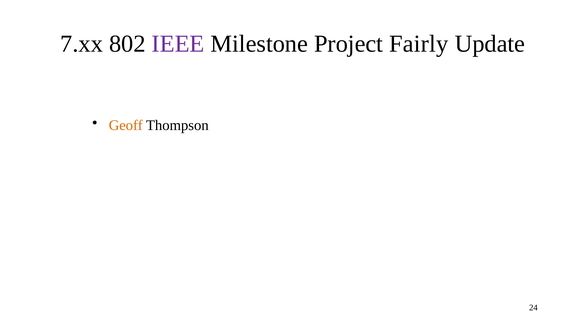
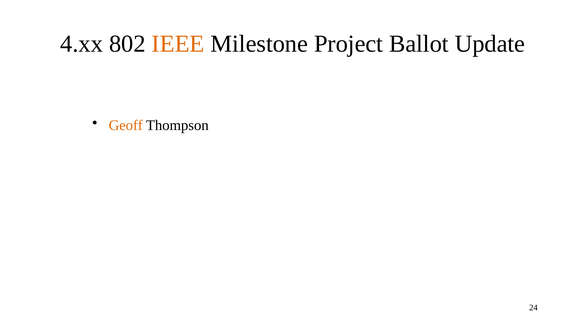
7.xx: 7.xx -> 4.xx (82, 44)
IEEE colour: purple -> orange (178, 44)
Fairly: Fairly -> Ballot (419, 44)
